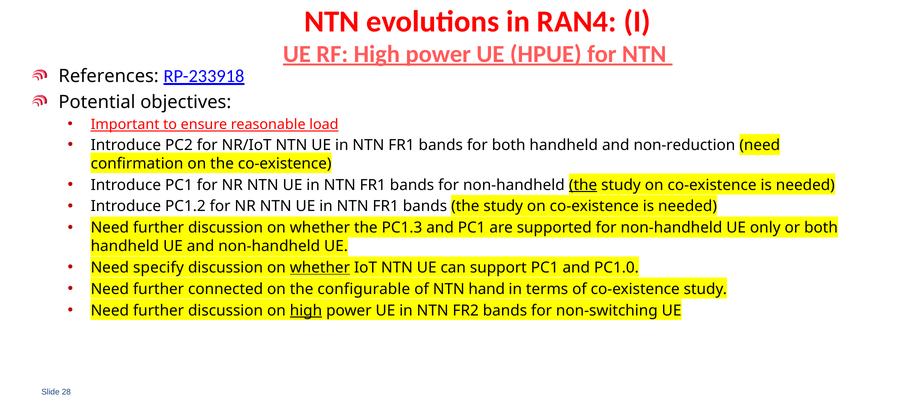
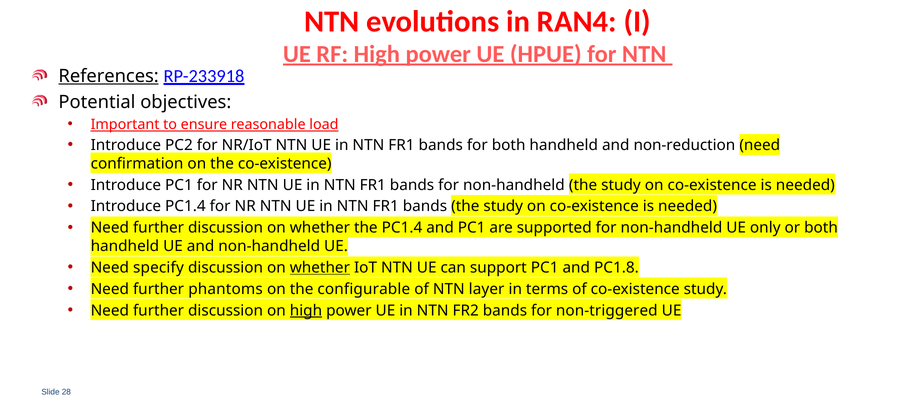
References underline: none -> present (109, 76)
the underline: present -> none (583, 185)
Introduce PC1.2: PC1.2 -> PC1.4 (185, 207)
the PC1.3: PC1.3 -> PC1.4 (402, 228)
PC1.0: PC1.0 -> PC1.8 (616, 268)
connected: connected -> phantoms (226, 289)
hand: hand -> layer (487, 289)
non-switching: non-switching -> non-triggered (607, 311)
